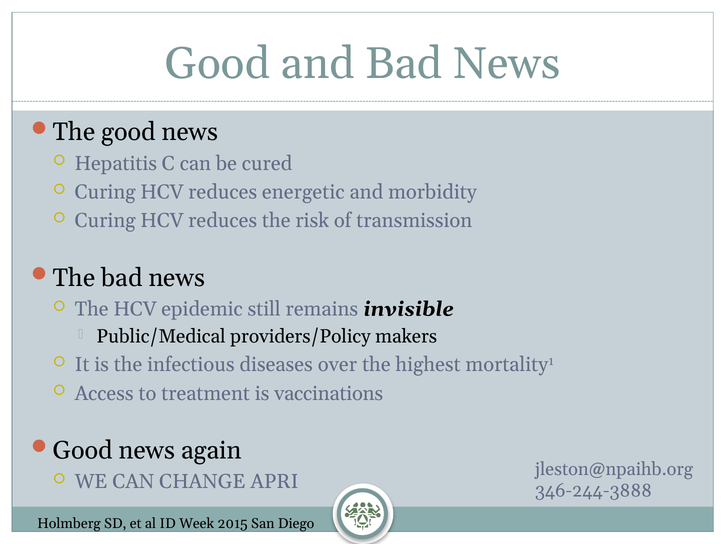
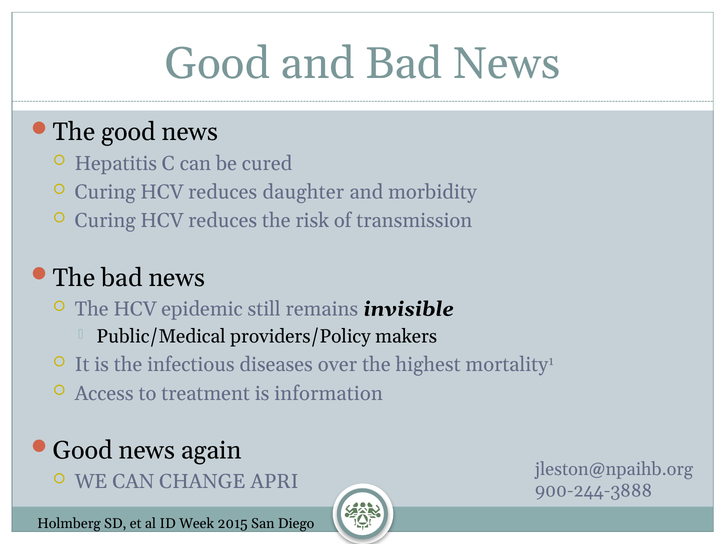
energetic: energetic -> daughter (303, 192)
vaccinations: vaccinations -> information (329, 394)
346-244-3888: 346-244-3888 -> 900-244-3888 (594, 491)
